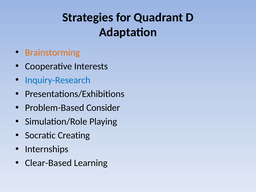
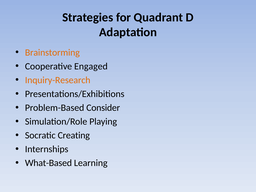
Interests: Interests -> Engaged (91, 66)
Inquiry-Research colour: blue -> orange (58, 80)
Clear-Based: Clear-Based -> What-Based (48, 163)
